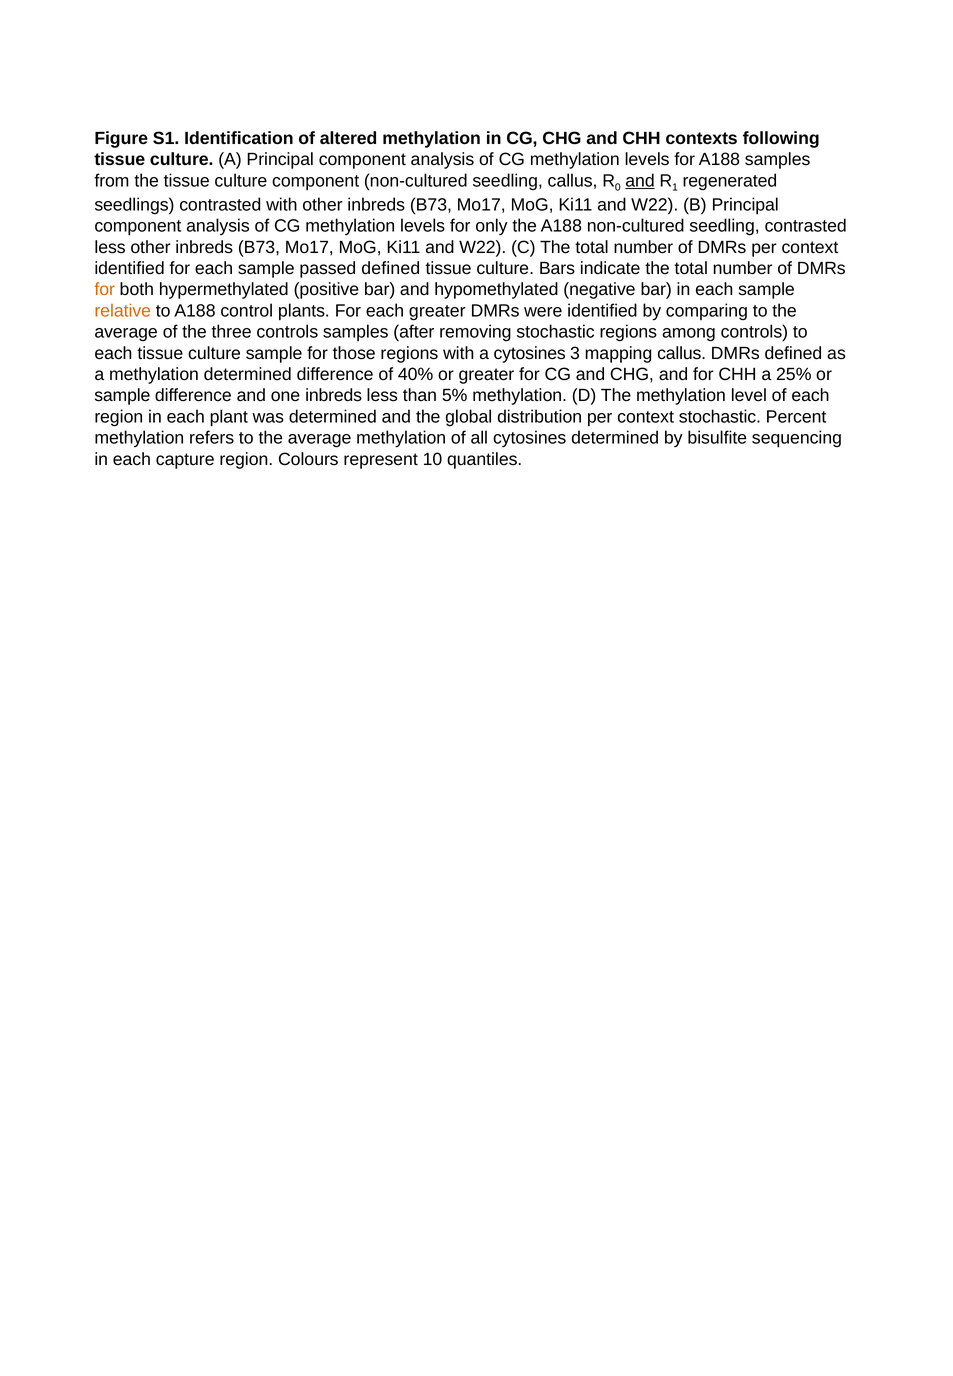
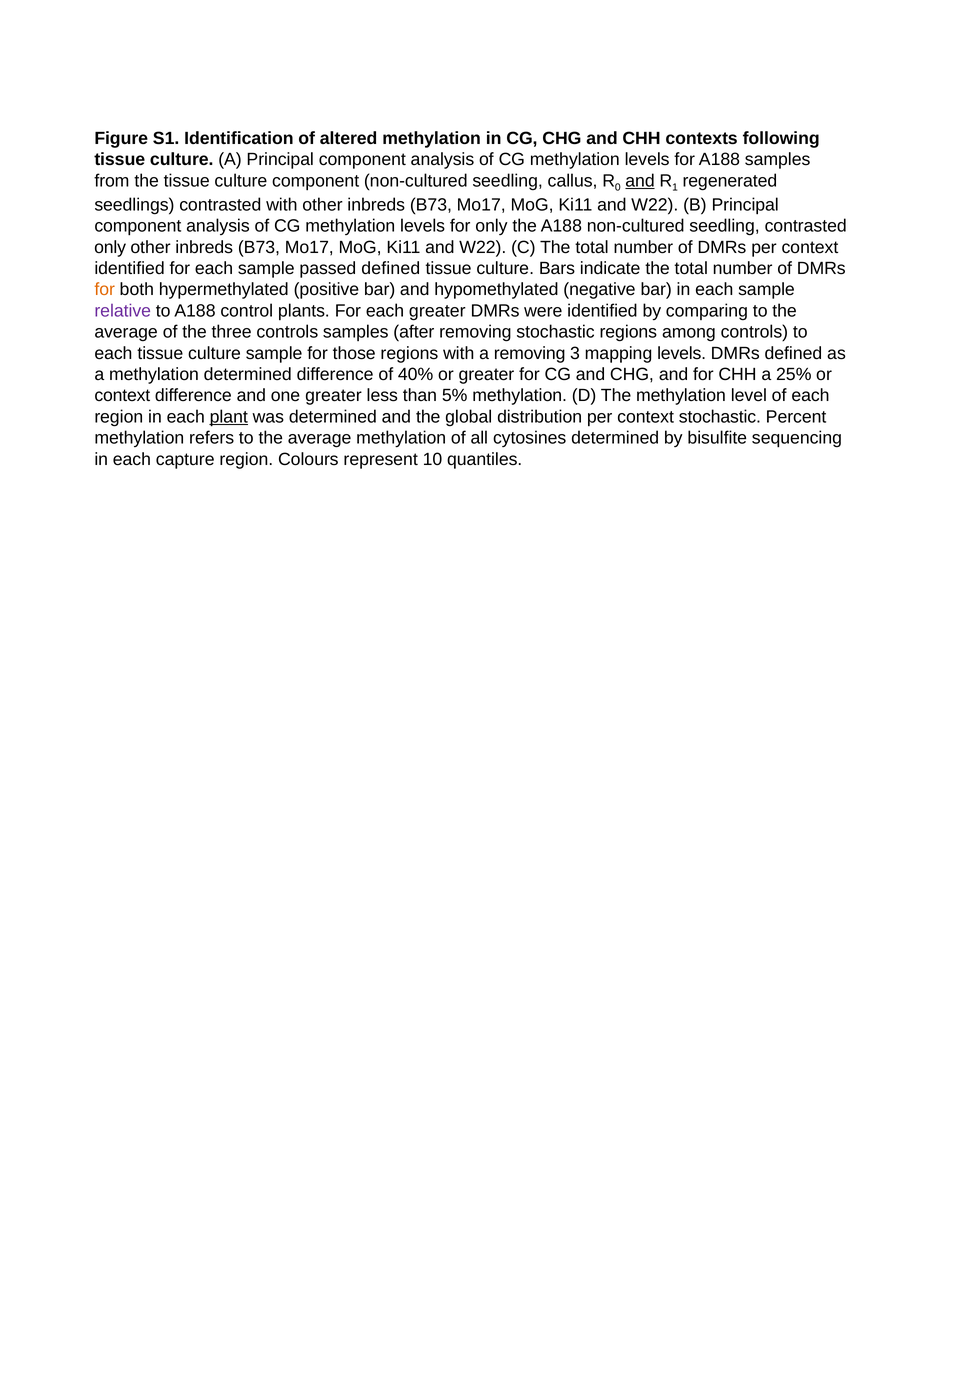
less: less -> only (110, 247)
relative colour: orange -> purple (123, 311)
a cytosines: cytosines -> removing (530, 353)
mapping callus: callus -> levels (682, 353)
sample: sample -> context (122, 396)
one inbreds: inbreds -> greater (333, 396)
plant underline: none -> present (229, 417)
